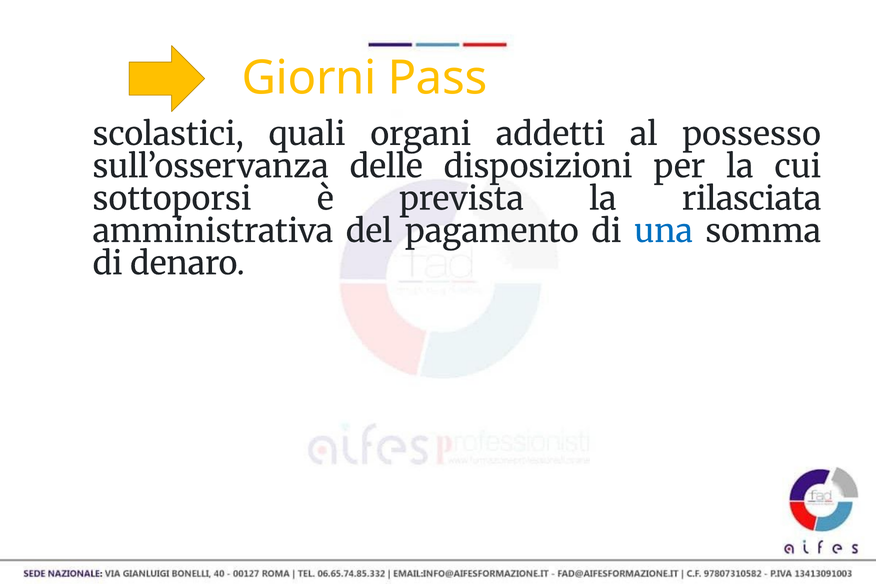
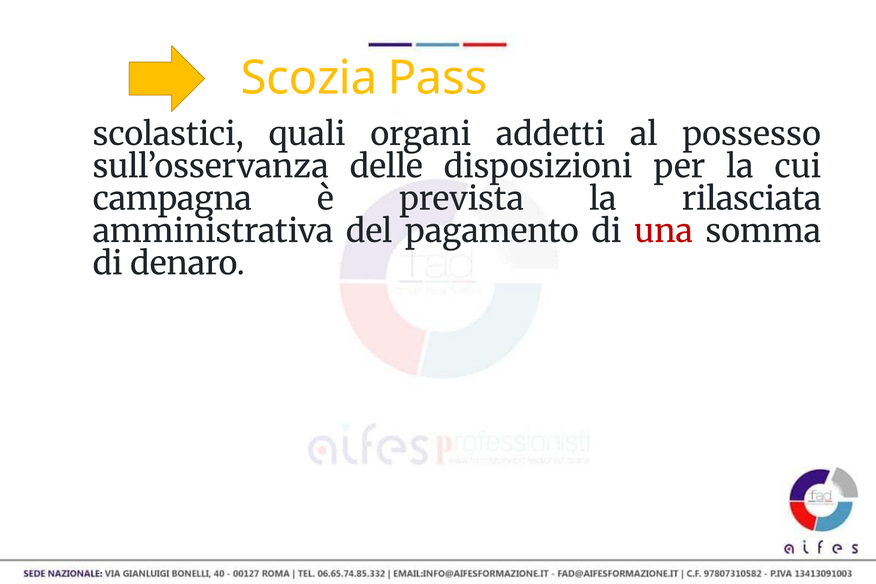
Giorni: Giorni -> Scozia (309, 78)
sottoporsi: sottoporsi -> campagna (172, 199)
una colour: blue -> red (663, 231)
